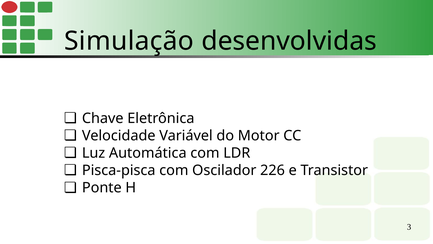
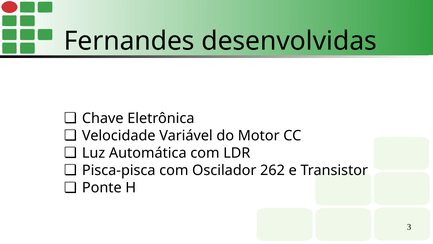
Simulação: Simulação -> Fernandes (129, 41)
226: 226 -> 262 (273, 170)
